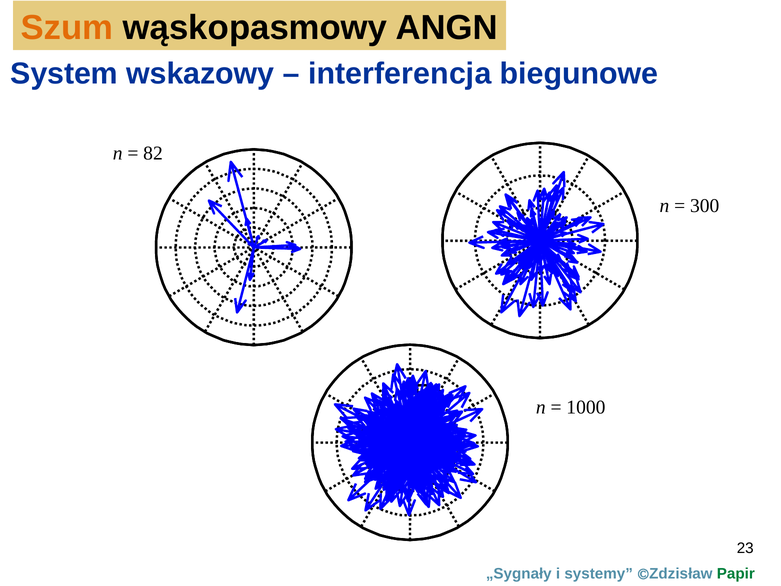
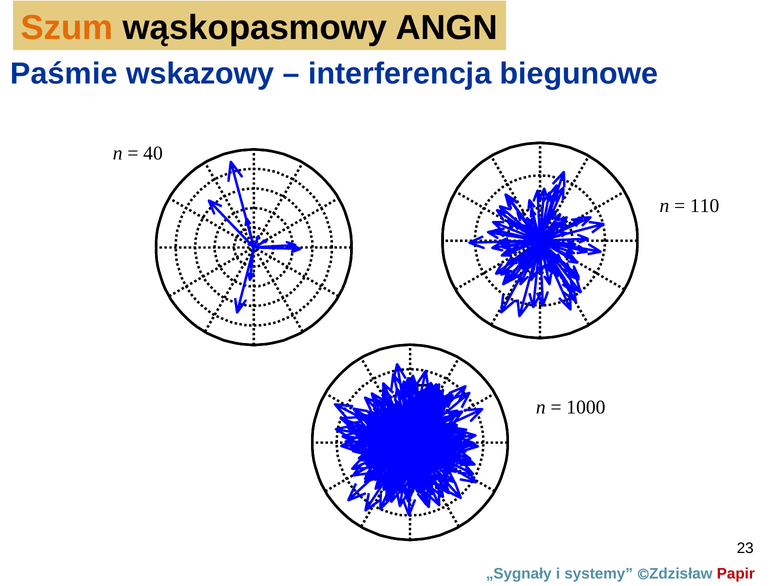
System: System -> Paśmie (64, 74)
82: 82 -> 40 (153, 153)
300: 300 -> 110 (705, 206)
Papir colour: green -> red (736, 574)
